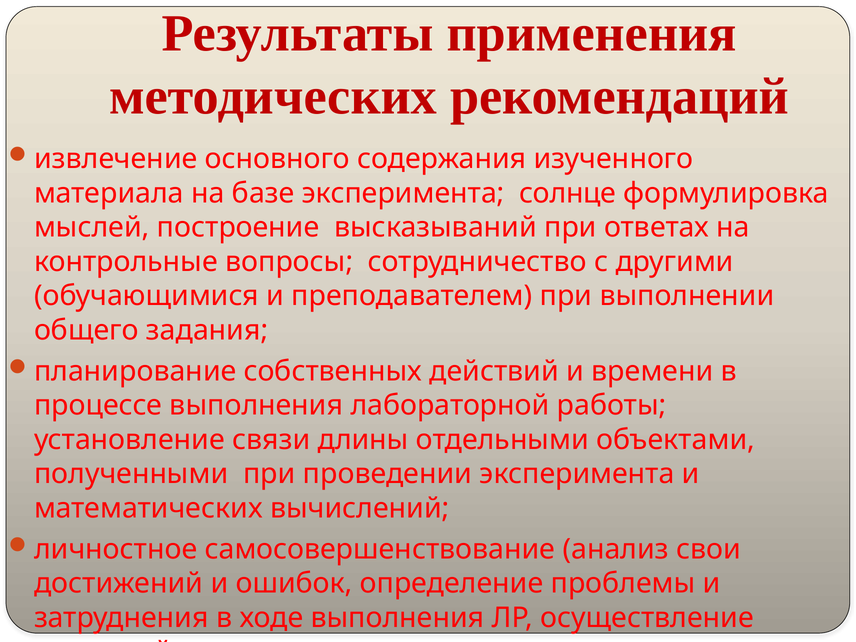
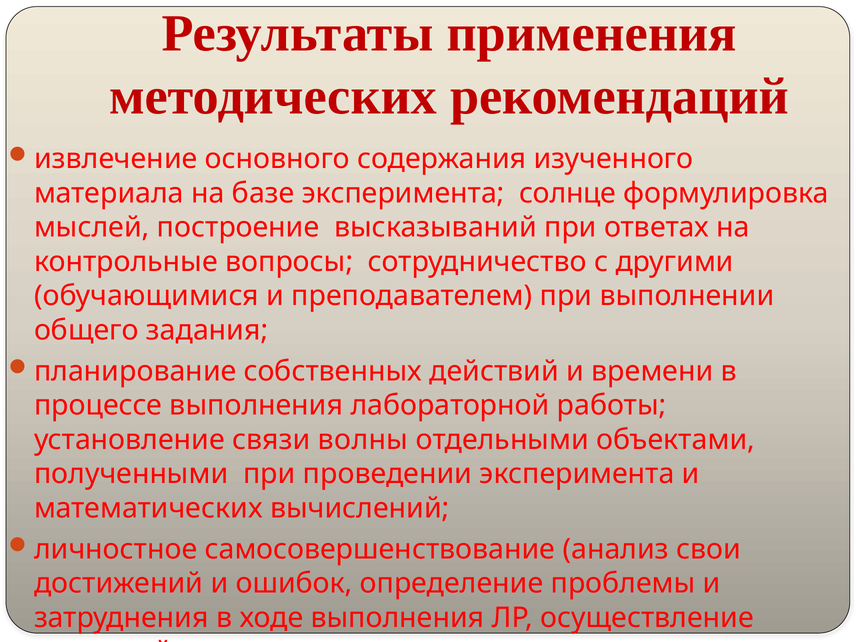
длины: длины -> волны (363, 440)
